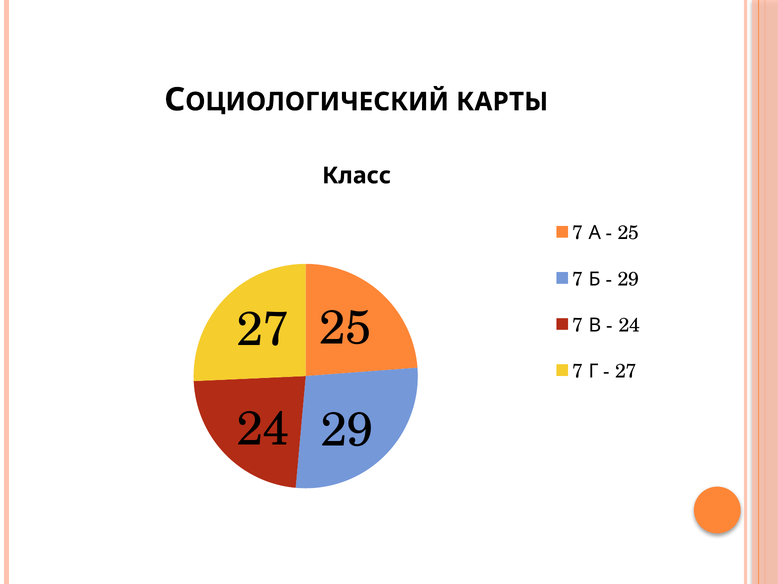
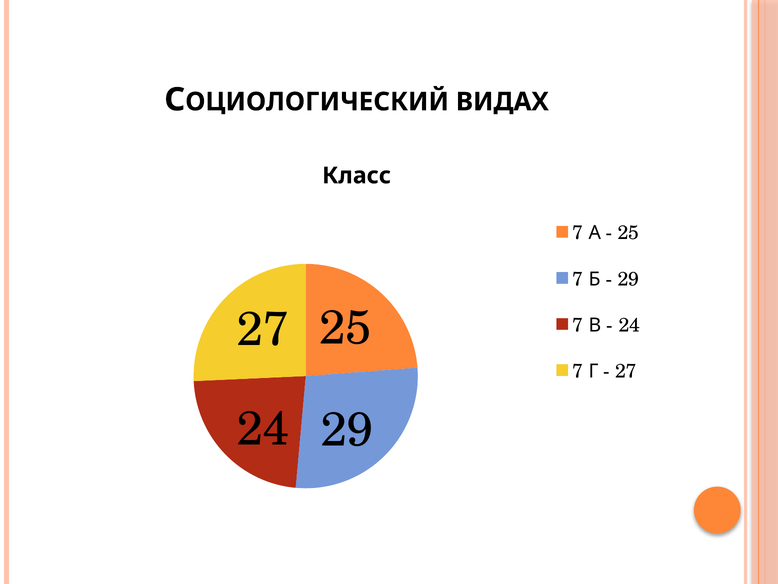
КАРТЫ: КАРТЫ -> ВИДАХ (502, 102)
